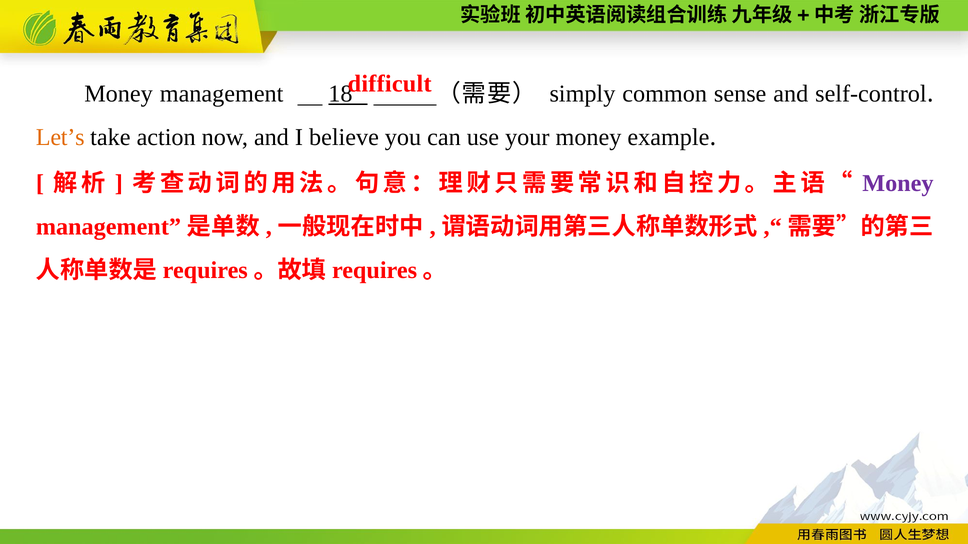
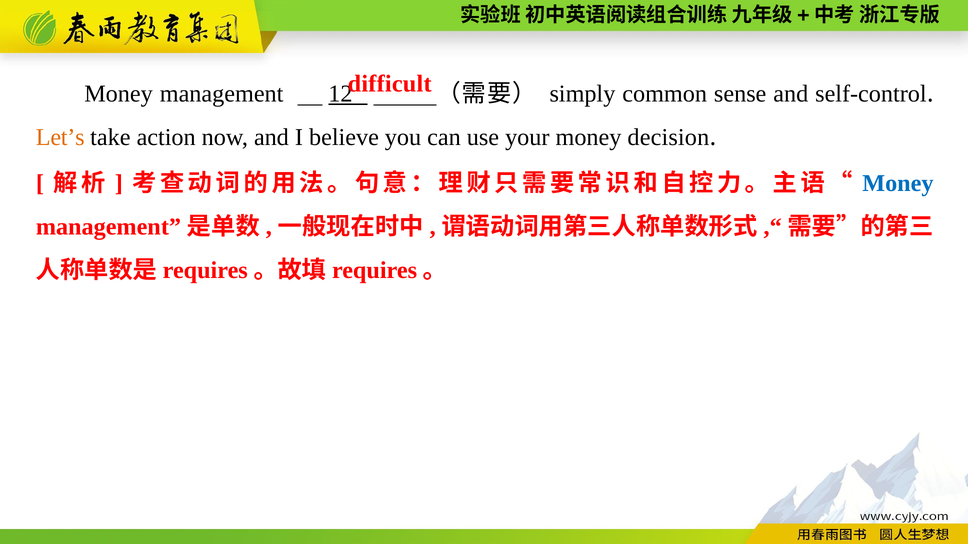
18: 18 -> 12 (340, 94)
example: example -> decision (668, 137)
Money colour: purple -> blue (898, 184)
